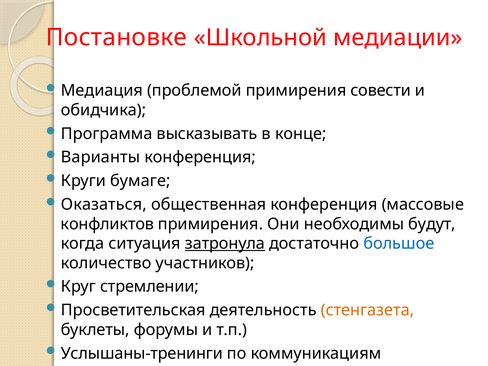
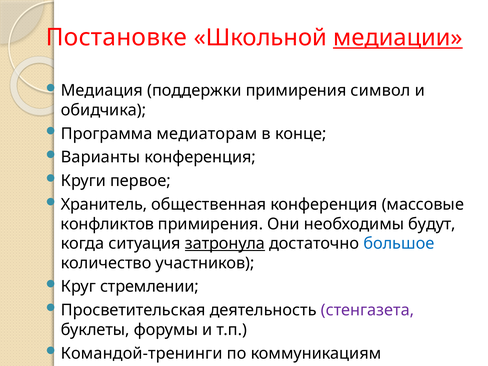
медиации underline: none -> present (398, 38)
проблемой: проблемой -> поддержки (194, 91)
совести: совести -> символ (381, 91)
высказывать: высказывать -> медиаторам (207, 134)
бумаге: бумаге -> первое (140, 181)
Оказаться: Оказаться -> Хранитель (104, 204)
стенгазета colour: orange -> purple (367, 310)
Услышаны-тренинги: Услышаны-тренинги -> Командой-тренинги (142, 353)
